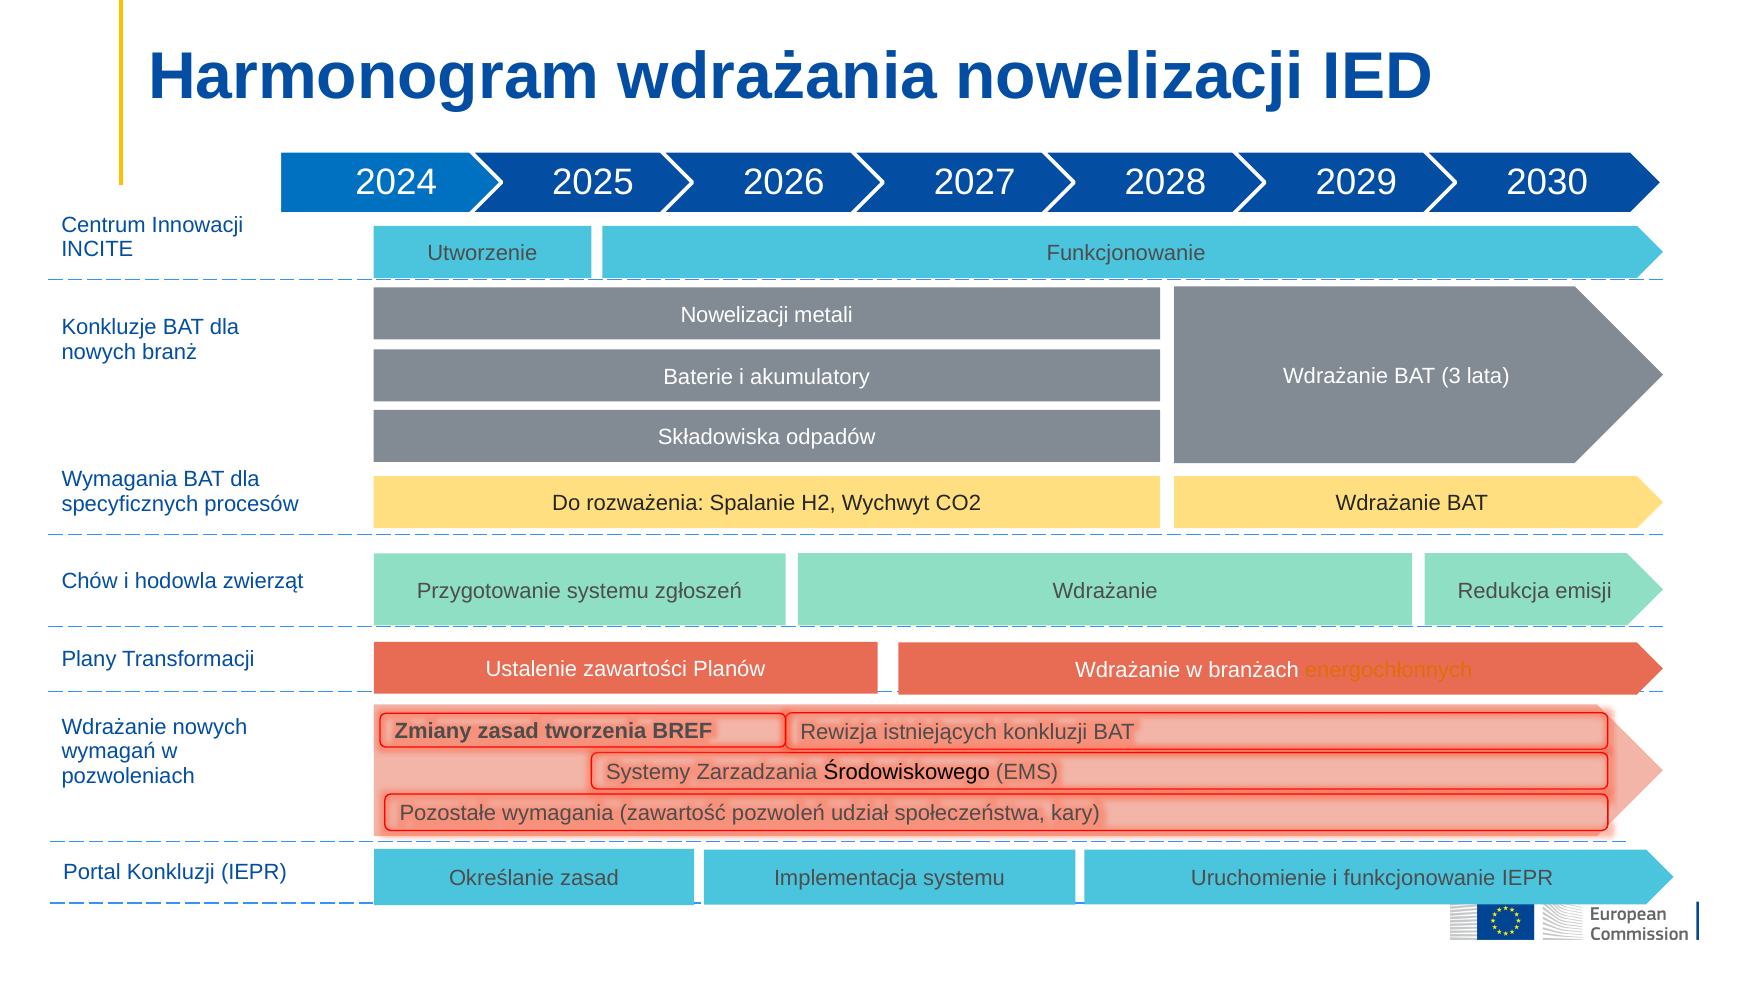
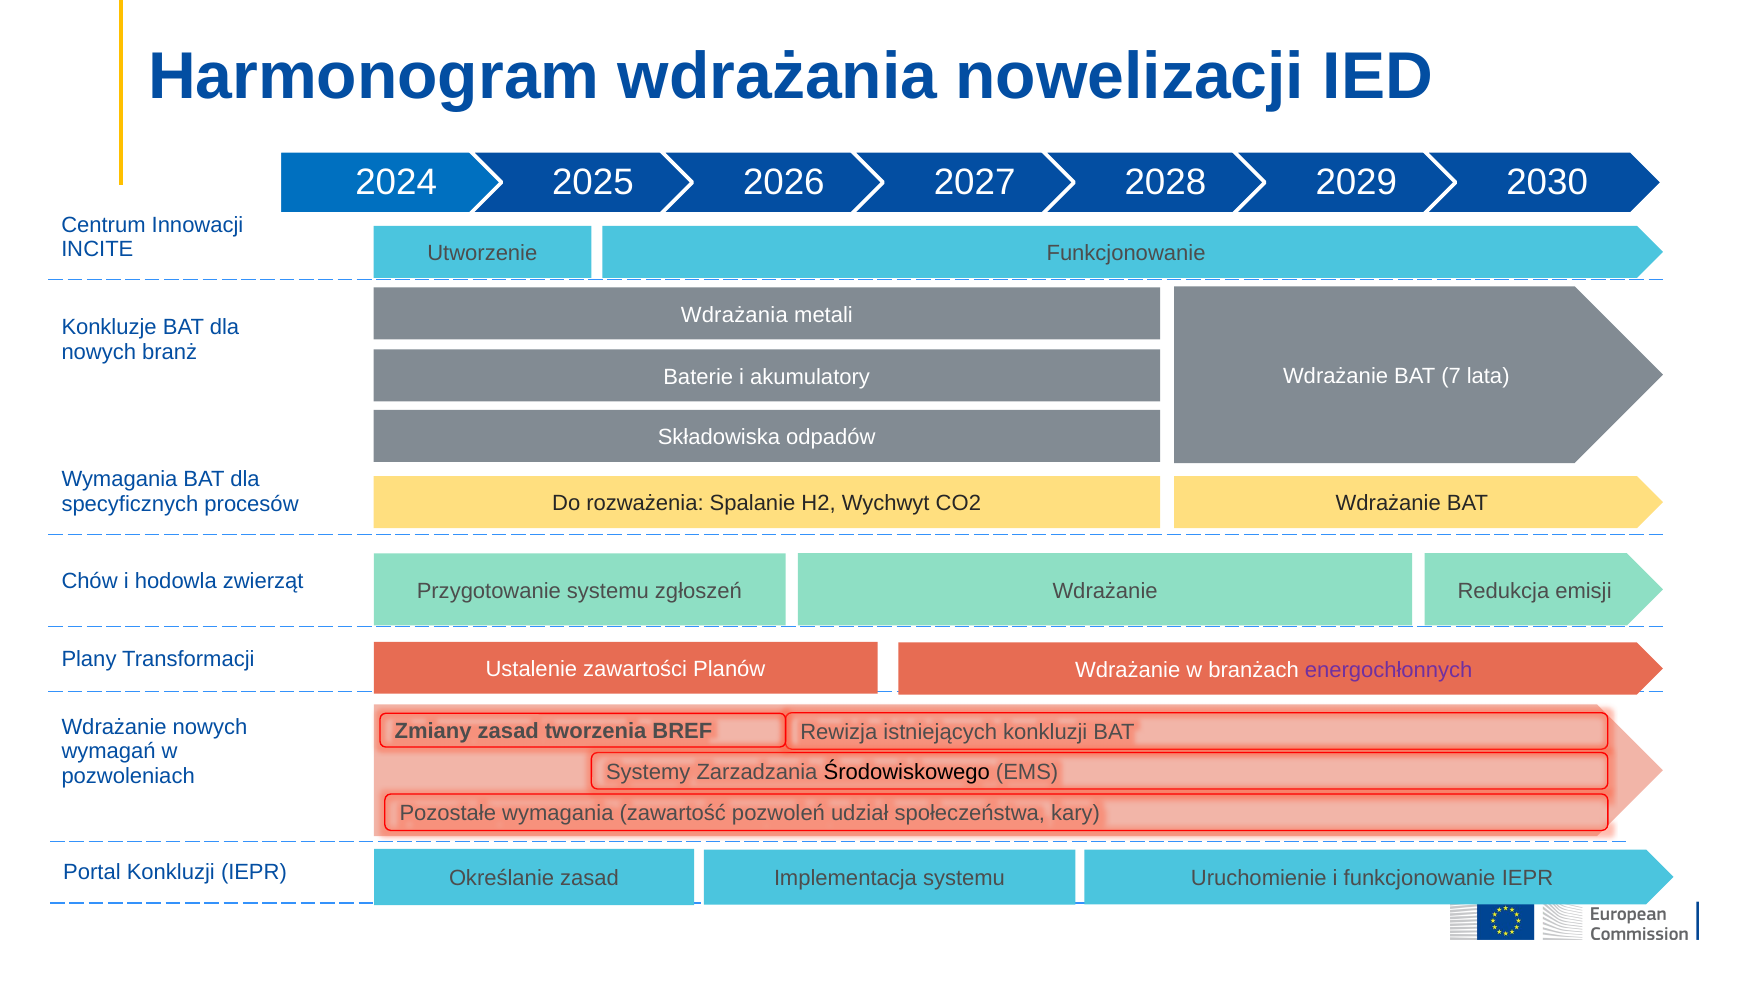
Nowelizacji: Nowelizacji -> Wdrażania (734, 315)
3: 3 -> 7 (1451, 376)
energochłonnych colour: orange -> purple (1389, 670)
